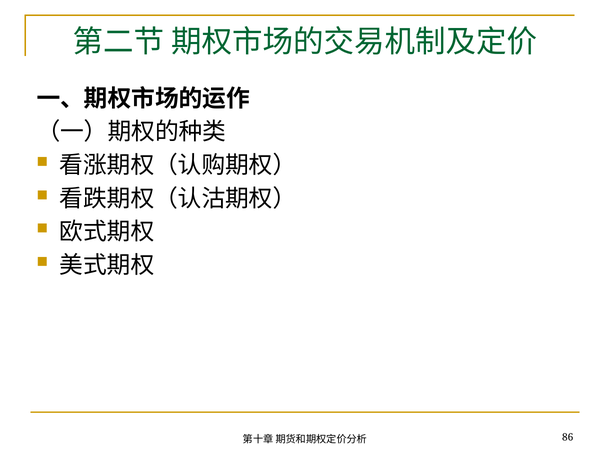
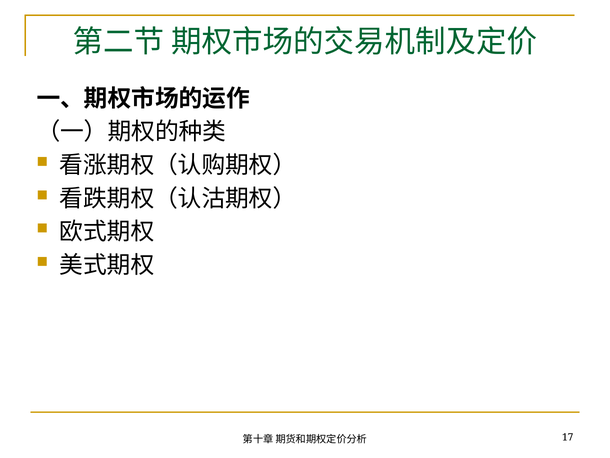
86: 86 -> 17 (568, 437)
